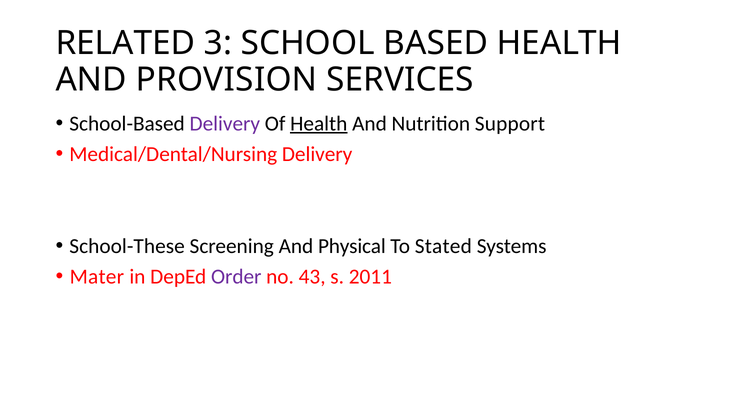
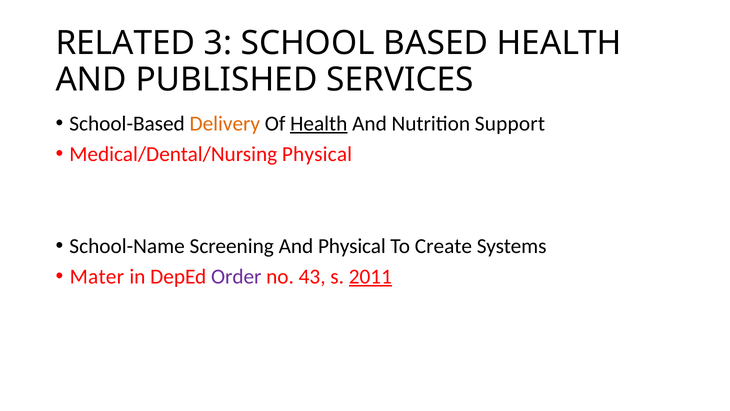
PROVISION: PROVISION -> PUBLISHED (227, 79)
Delivery colour: purple -> orange (225, 123)
Medical/Dental/Nursing Delivery: Delivery -> Physical (317, 154)
School-These: School-These -> School-Name (127, 246)
Stated: Stated -> Create (443, 246)
2011 underline: none -> present (370, 276)
